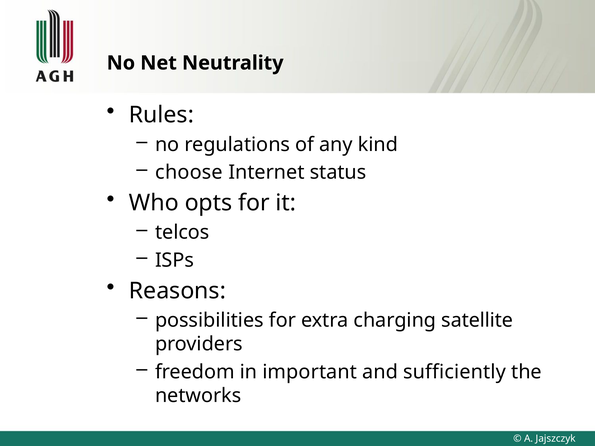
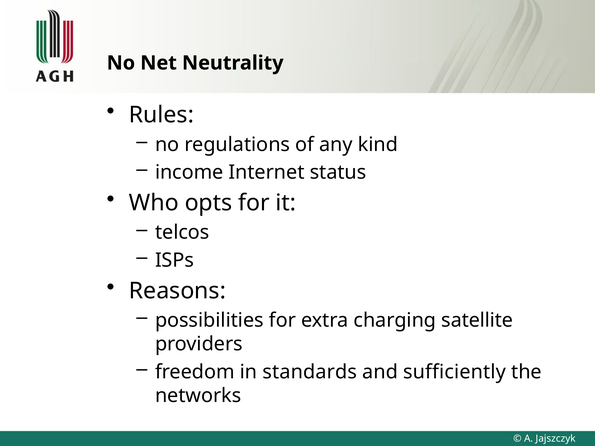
choose: choose -> income (189, 172)
important: important -> standards (310, 372)
